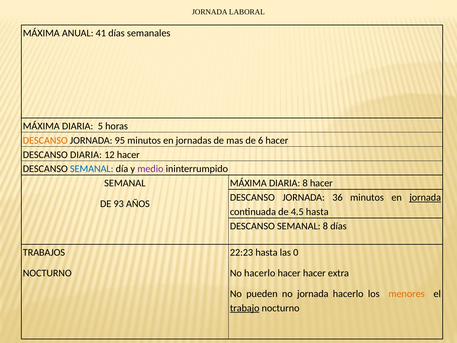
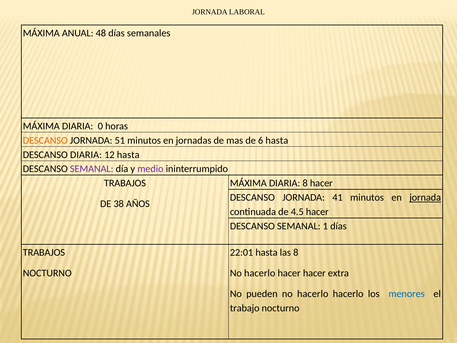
41: 41 -> 48 (101, 33)
5: 5 -> 0 (100, 126)
95: 95 -> 51 (120, 140)
6 hacer: hacer -> hasta (277, 140)
12 hacer: hacer -> hasta (128, 155)
SEMANAL colour: blue -> purple (92, 169)
SEMANAL: SEMANAL -> TRABAJOS (125, 183)
36: 36 -> 41 (338, 197)
93: 93 -> 38 (119, 204)
4.5 hasta: hasta -> hacer (317, 212)
SEMANAL 8: 8 -> 1 (325, 226)
22:23: 22:23 -> 22:01 (242, 252)
las 0: 0 -> 8 (296, 252)
pueden no jornada: jornada -> hacerlo (313, 294)
menores colour: orange -> blue (407, 294)
trabajo underline: present -> none (245, 308)
